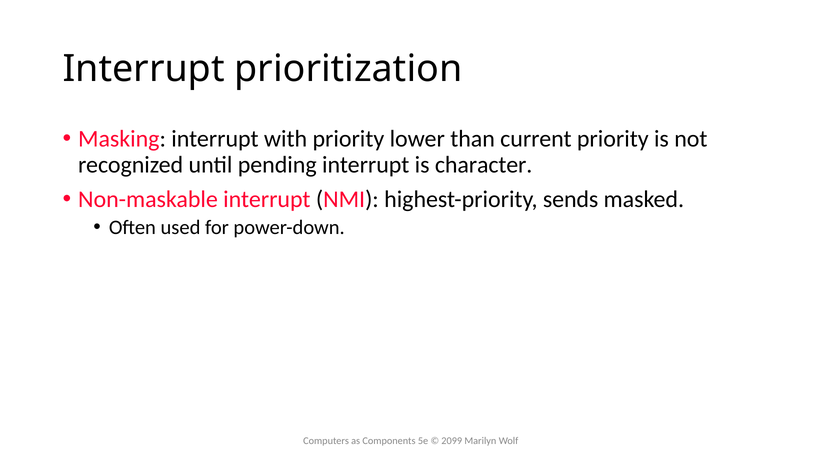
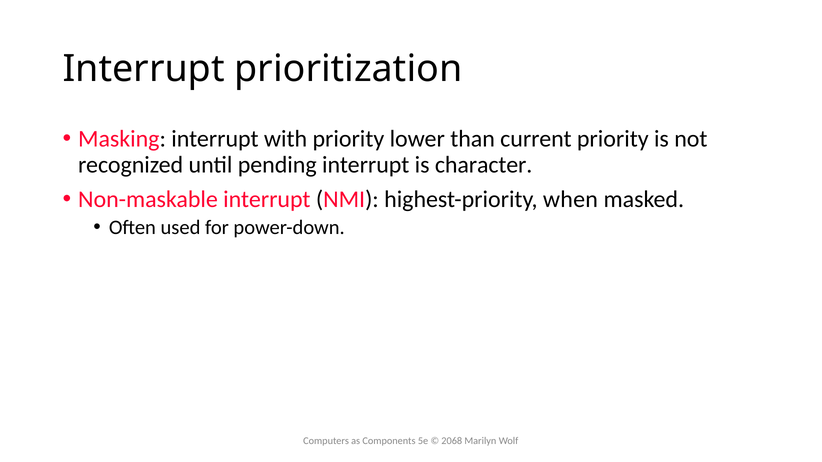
sends: sends -> when (570, 199)
2099: 2099 -> 2068 (452, 441)
